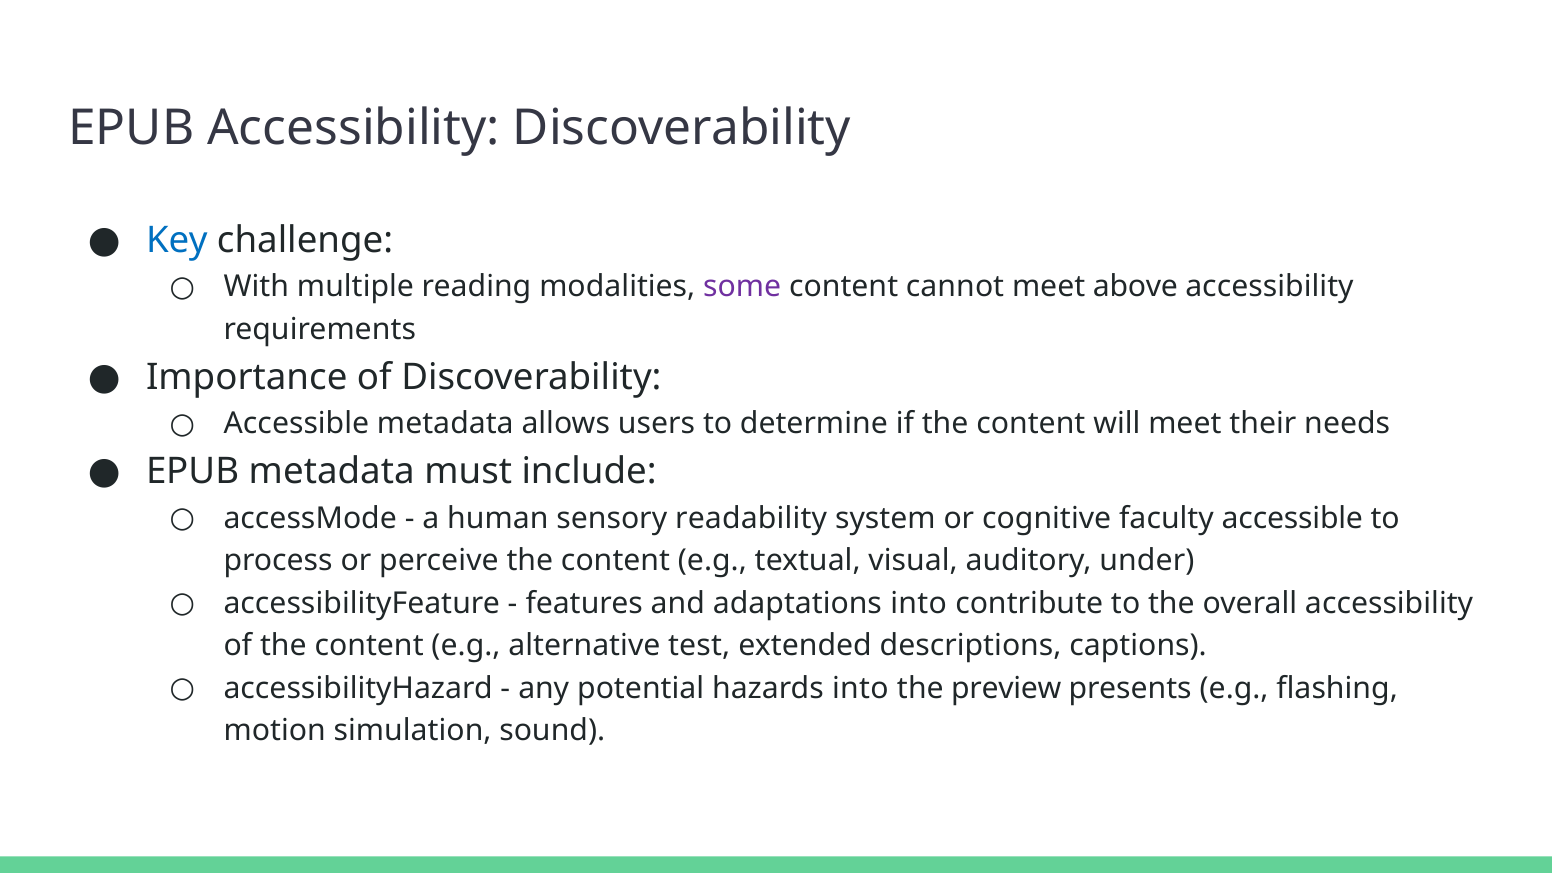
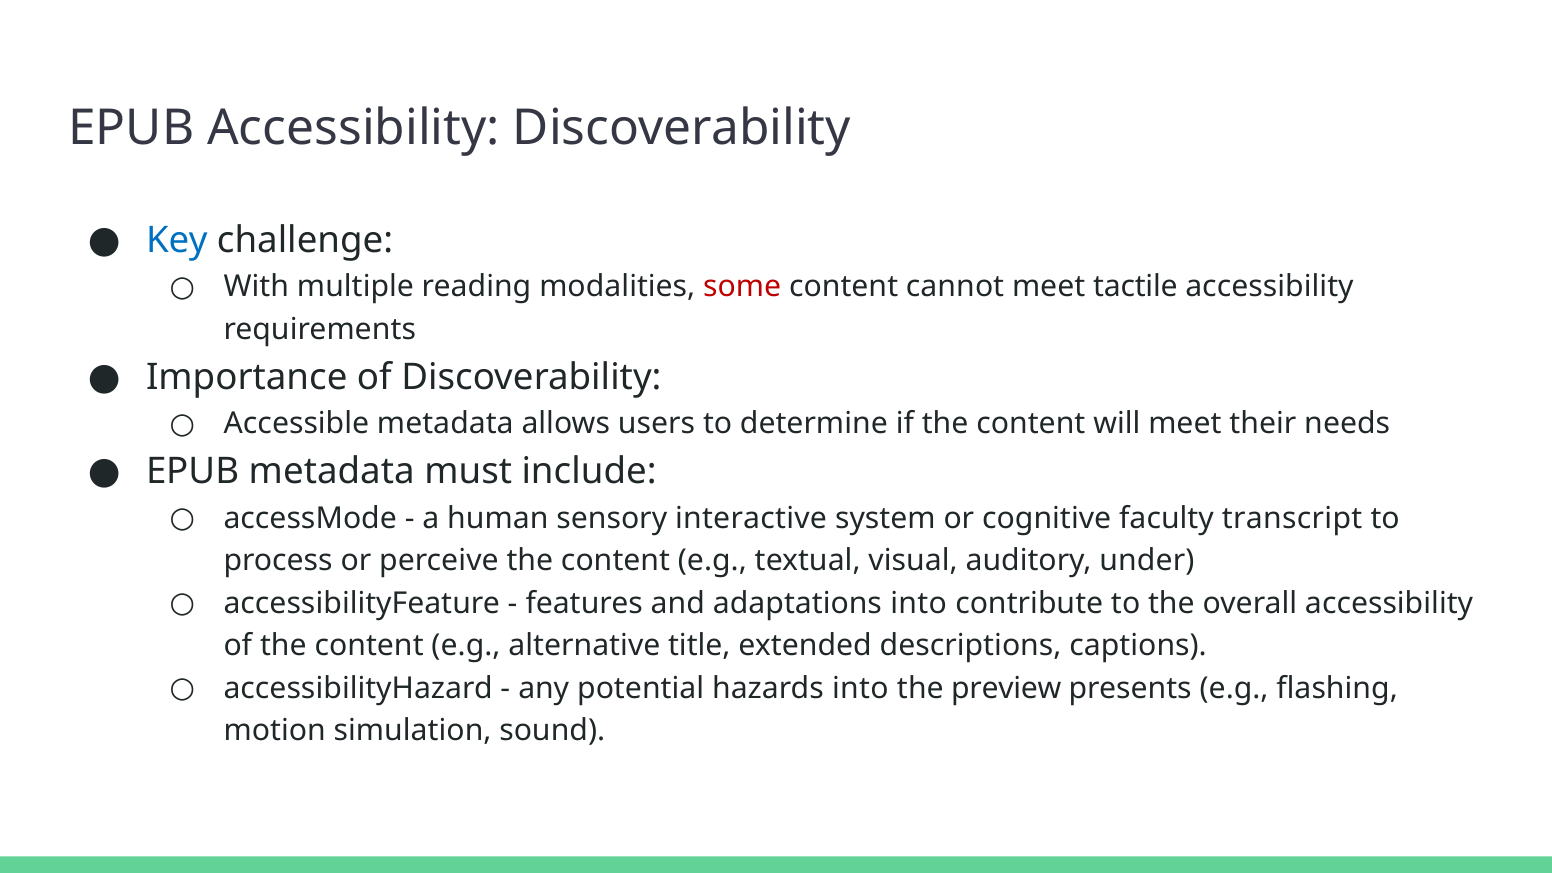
some colour: purple -> red (742, 287)
above: above -> tactile (1135, 287)
readability: readability -> interactive (751, 518)
faculty accessible: accessible -> transcript (1292, 518)
test: test -> title (699, 646)
